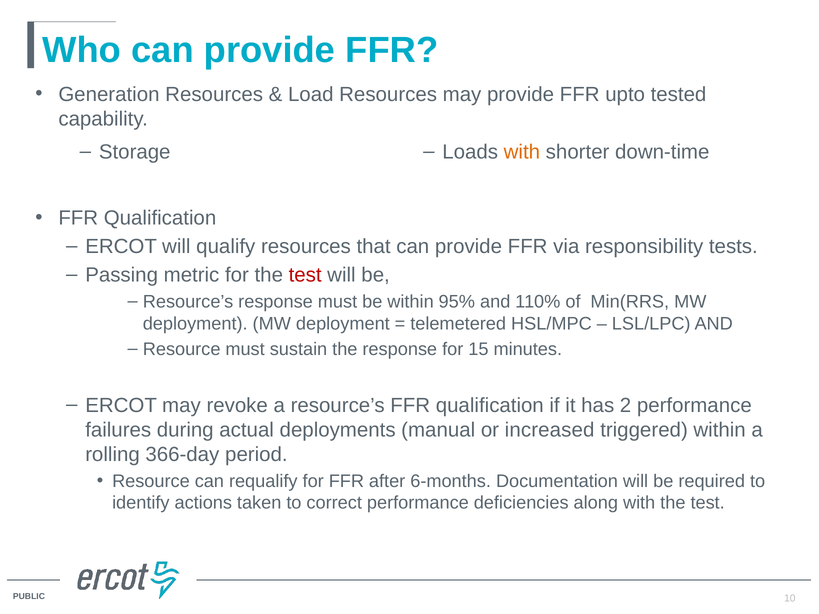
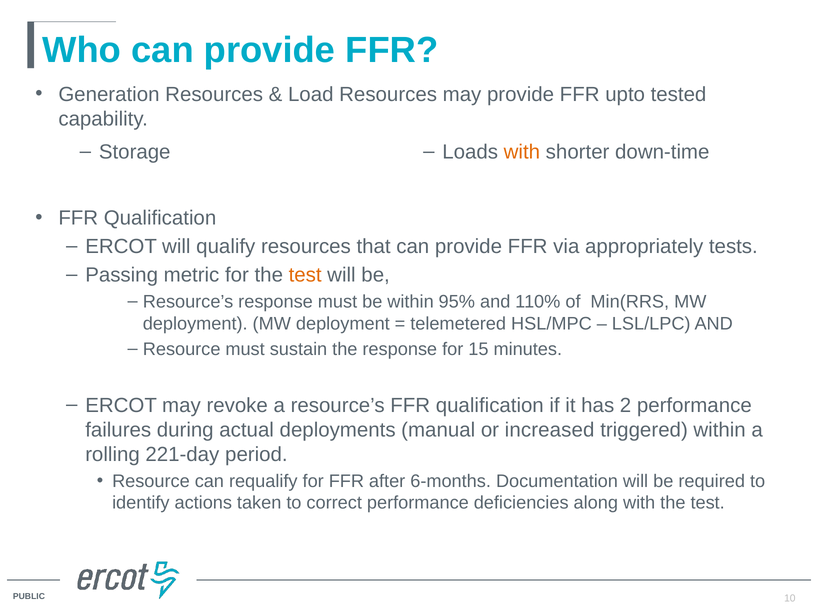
responsibility: responsibility -> appropriately (644, 247)
test colour: red -> orange (305, 275)
366-day: 366-day -> 221-day (182, 455)
